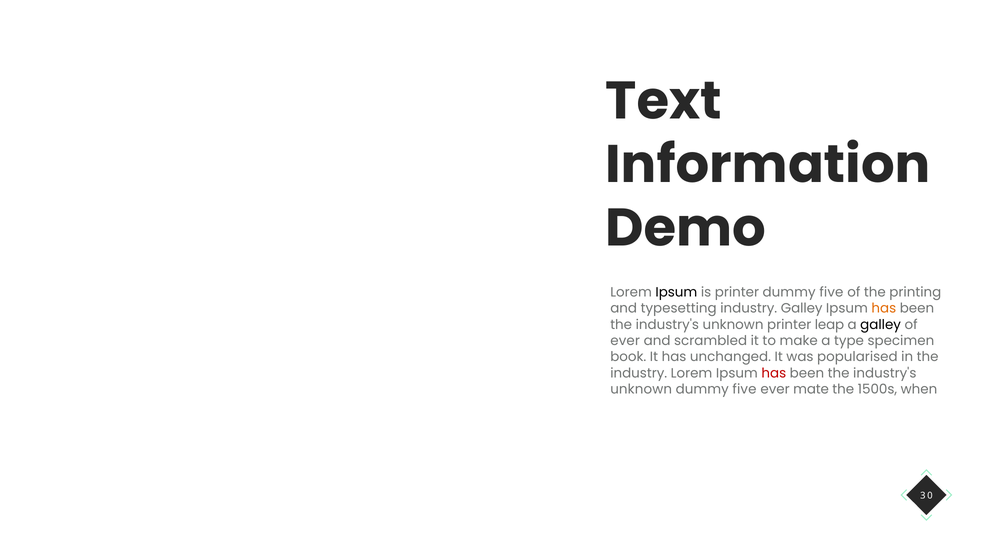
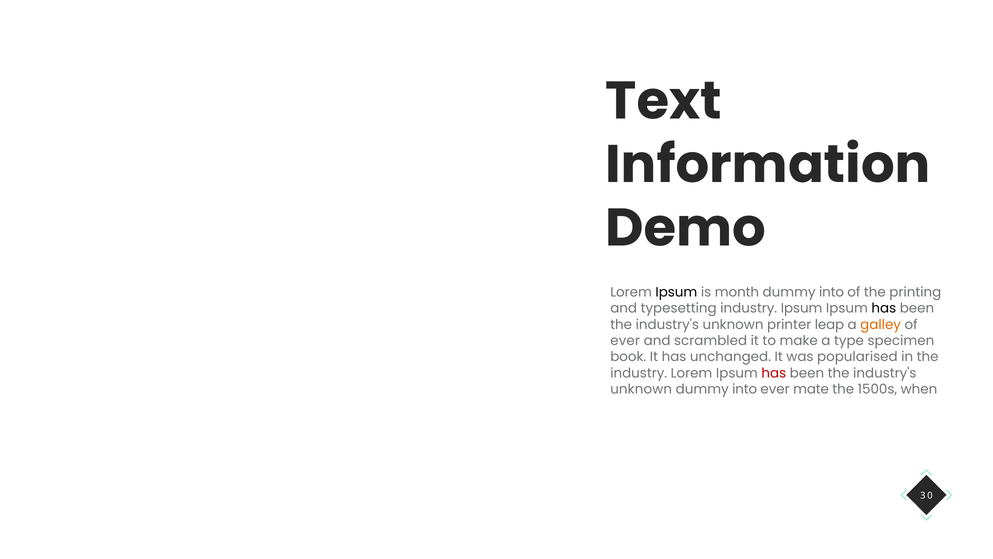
is printer: printer -> month (737, 292)
five: five -> into (832, 292)
industry Galley: Galley -> Ipsum (802, 308)
has colour: orange -> black (884, 308)
galley colour: black -> orange (881, 324)
five: five -> into (745, 389)
